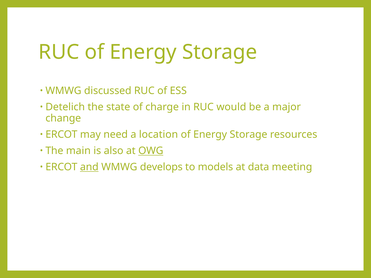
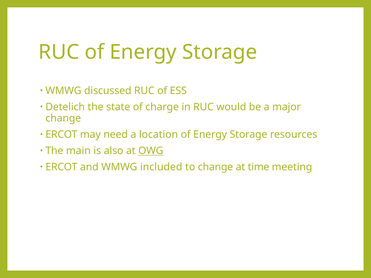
and underline: present -> none (89, 167)
develops: develops -> included (161, 167)
to models: models -> change (215, 167)
data: data -> time (259, 167)
